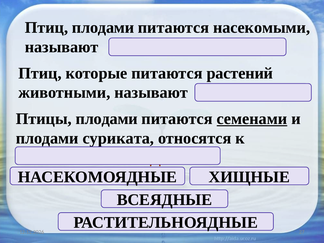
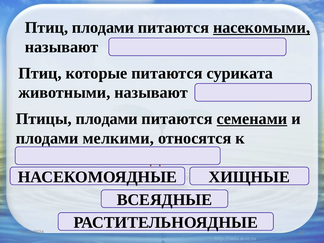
насекомыми underline: none -> present (262, 28)
растений: растений -> суриката (240, 73)
суриката: суриката -> мелкими (118, 138)
